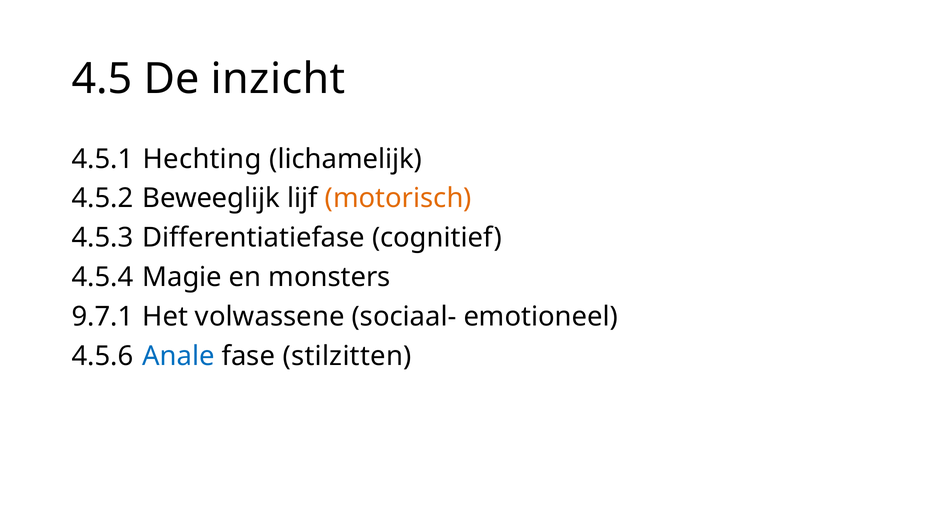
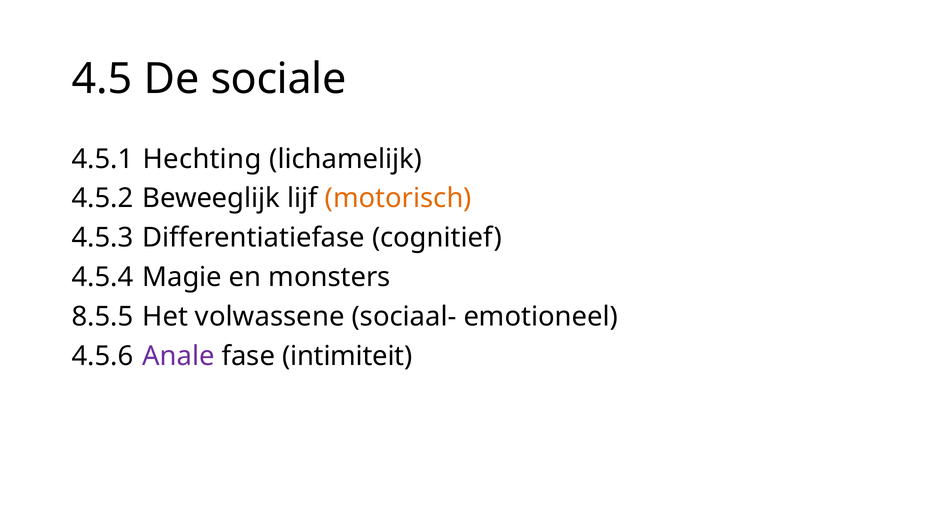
inzicht: inzicht -> sociale (279, 79)
9.7.1: 9.7.1 -> 8.5.5 (103, 317)
Anale colour: blue -> purple (178, 356)
stilzitten: stilzitten -> intimiteit (347, 356)
